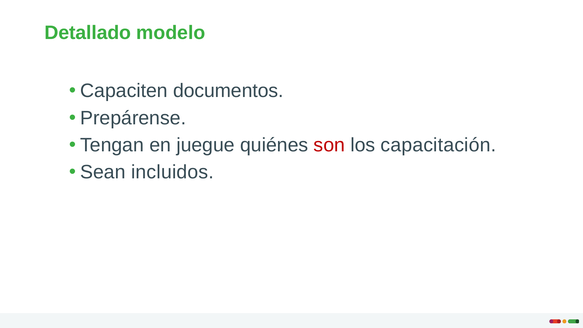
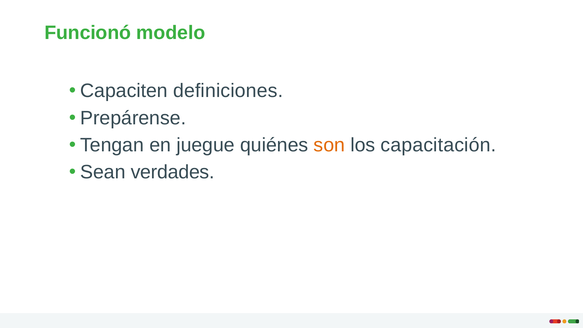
Detallado: Detallado -> Funcionó (88, 33)
documentos: documentos -> definiciones (228, 91)
son colour: red -> orange (329, 145)
incluidos: incluidos -> verdades (173, 172)
